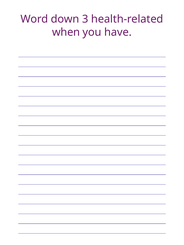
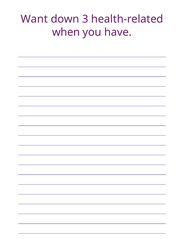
Word: Word -> Want (34, 19)
